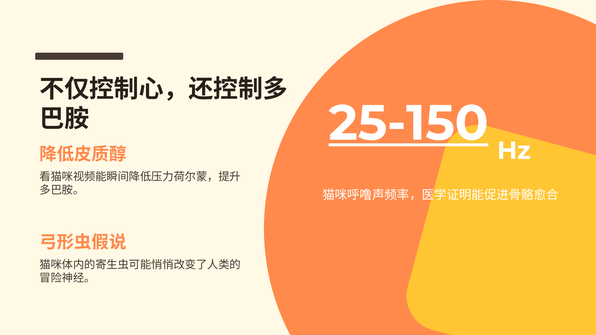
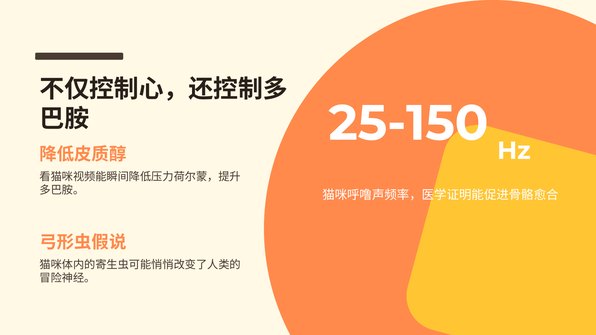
25-150 underline: present -> none (408, 123)
